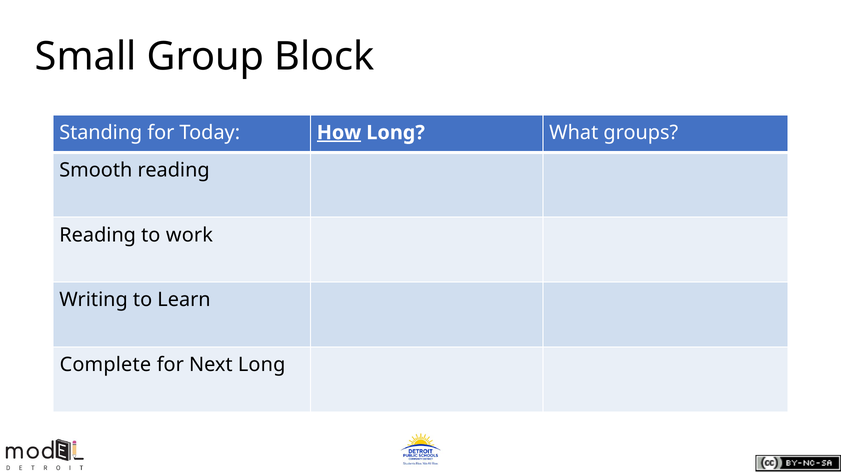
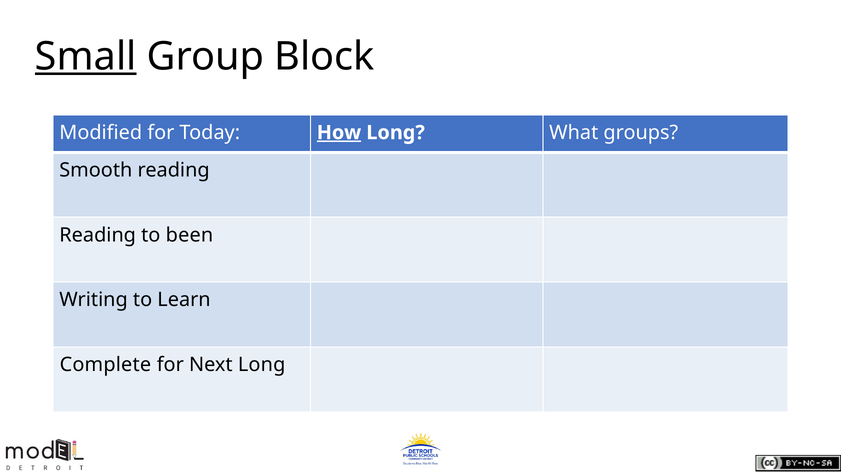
Small underline: none -> present (86, 57)
Standing: Standing -> Modified (101, 133)
work: work -> been (189, 235)
